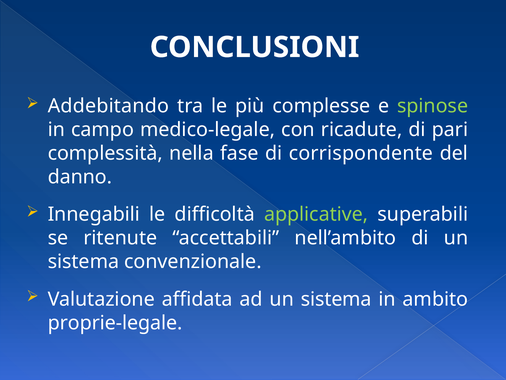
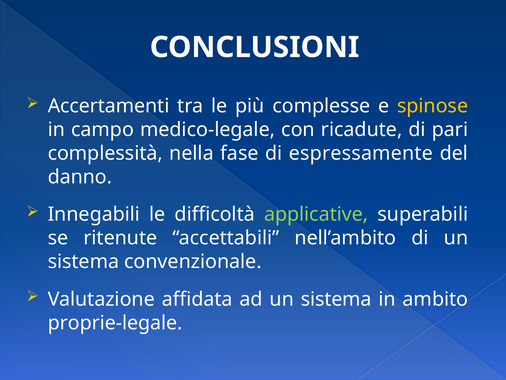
Addebitando: Addebitando -> Accertamenti (109, 106)
spinose colour: light green -> yellow (433, 106)
corrispondente: corrispondente -> espressamente (361, 153)
